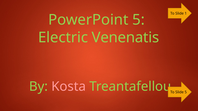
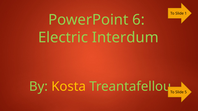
PowerPoint 5: 5 -> 6 (138, 20)
Venenatis: Venenatis -> Interdum (125, 38)
Kosta colour: pink -> yellow (69, 87)
